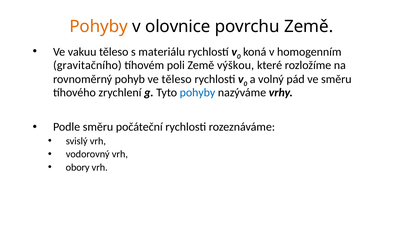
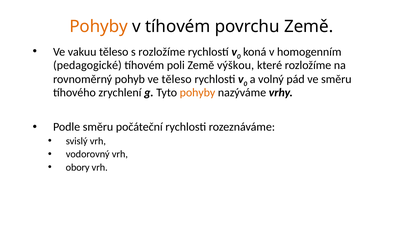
v olovnice: olovnice -> tíhovém (178, 26)
s materiálu: materiálu -> rozložíme (162, 52)
gravitačního: gravitačního -> pedagogické (87, 65)
pohyby colour: blue -> orange (197, 92)
